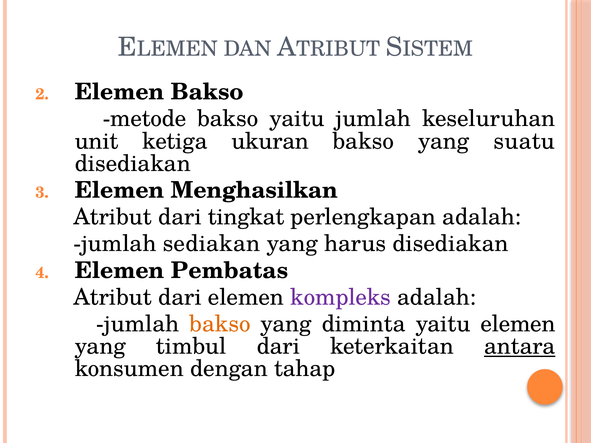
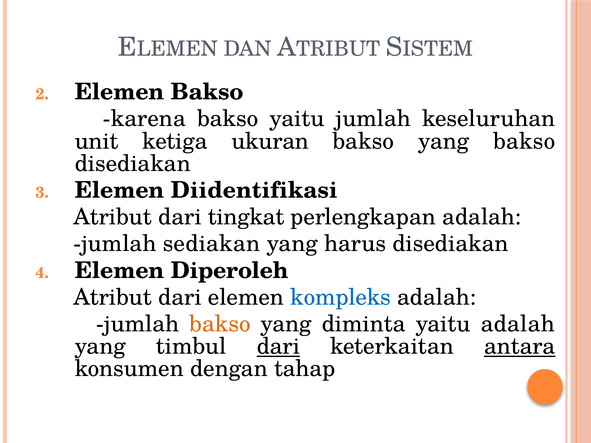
metode: metode -> karena (144, 119)
yang suatu: suatu -> bakso (524, 141)
Menghasilkan: Menghasilkan -> Diidentifikasi (254, 190)
Pembatas: Pembatas -> Diperoleh (230, 271)
kompleks colour: purple -> blue (341, 297)
yaitu elemen: elemen -> adalah (518, 324)
dari underline: none -> present (278, 347)
